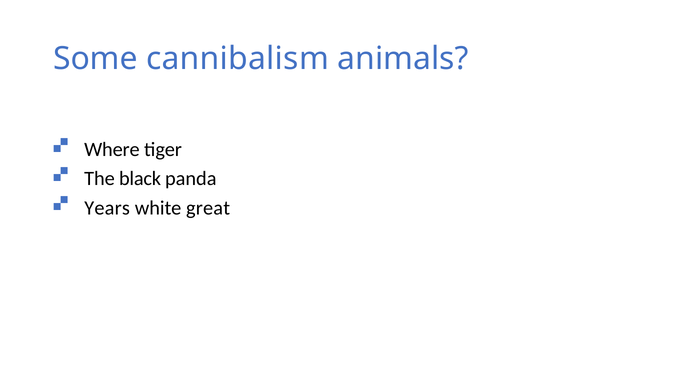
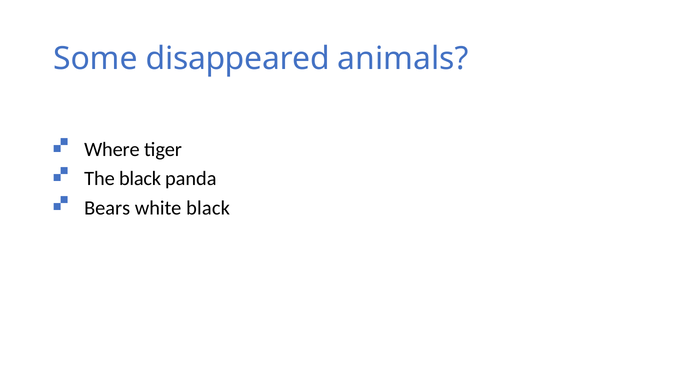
cannibalism: cannibalism -> disappeared (238, 59)
Years: Years -> Bears (107, 208)
white great: great -> black (208, 208)
